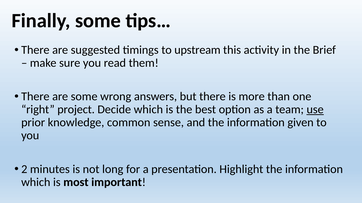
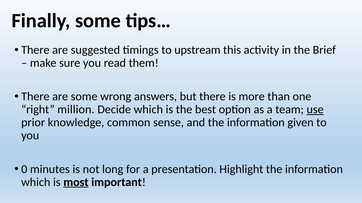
project: project -> million (76, 110)
2: 2 -> 0 (24, 170)
most underline: none -> present (76, 183)
